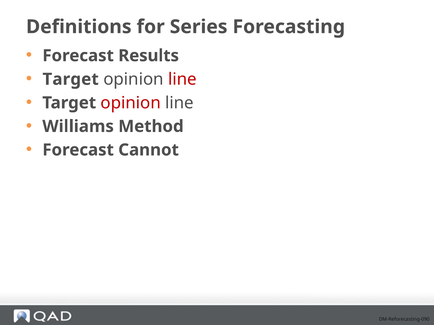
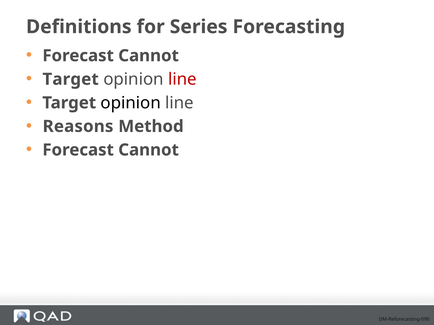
Results: Results -> Cannot (149, 56)
opinion colour: red -> black (131, 103)
Williams: Williams -> Reasons (78, 127)
